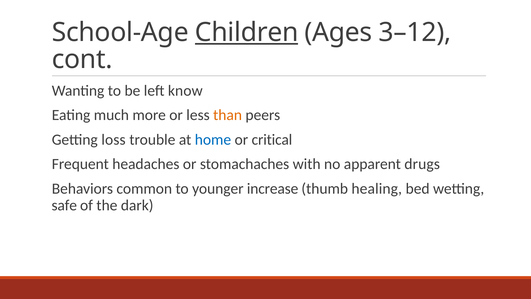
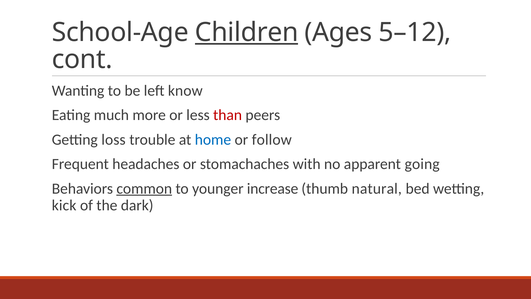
3–12: 3–12 -> 5–12 (415, 32)
than colour: orange -> red (228, 115)
critical: critical -> follow (272, 140)
drugs: drugs -> going (422, 164)
common underline: none -> present (144, 188)
healing: healing -> natural (377, 188)
safe: safe -> kick (64, 205)
